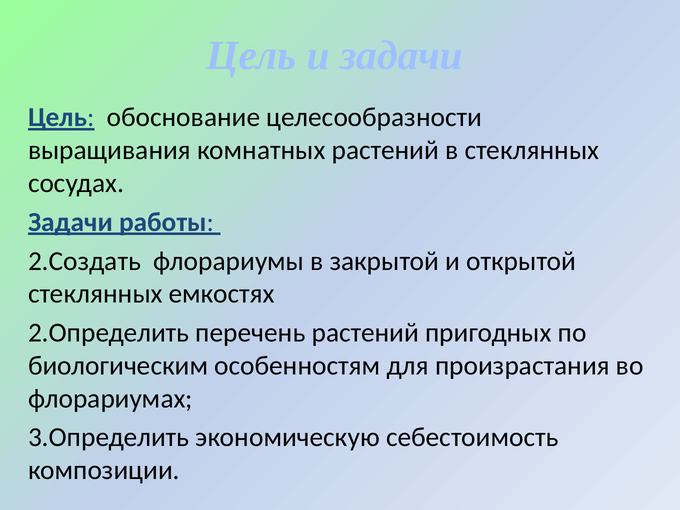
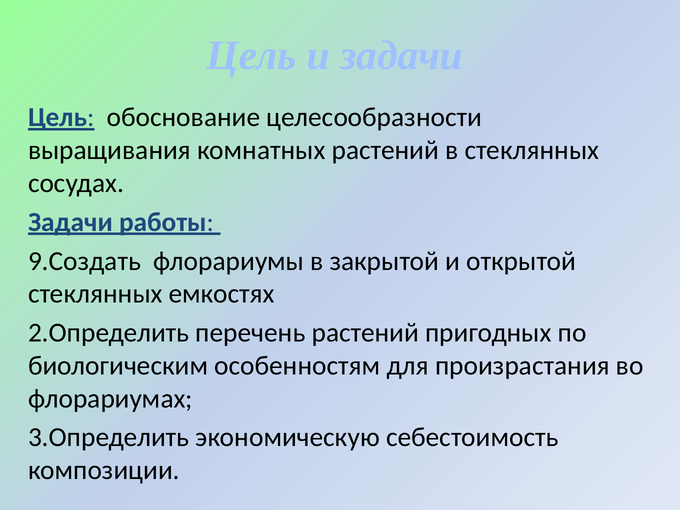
2.Создать: 2.Создать -> 9.Создать (85, 261)
